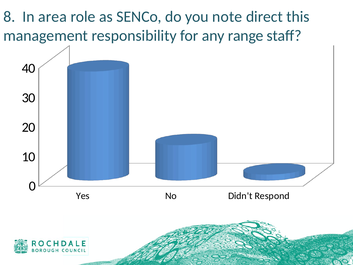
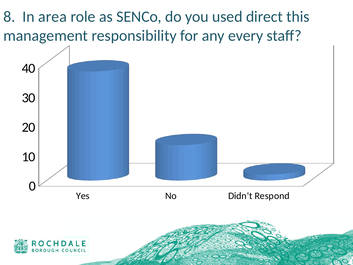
note: note -> used (227, 17)
range: range -> every (246, 36)
